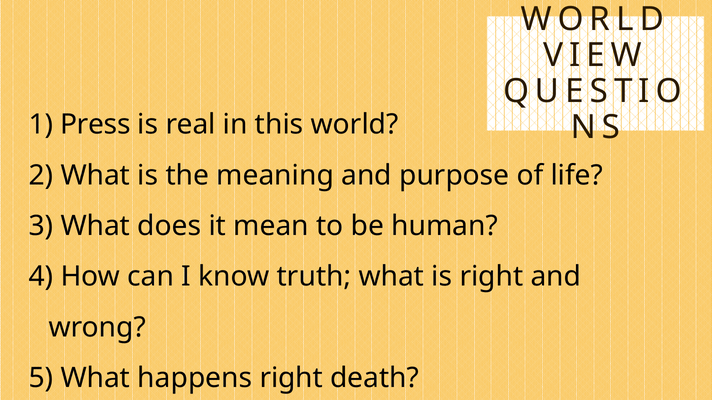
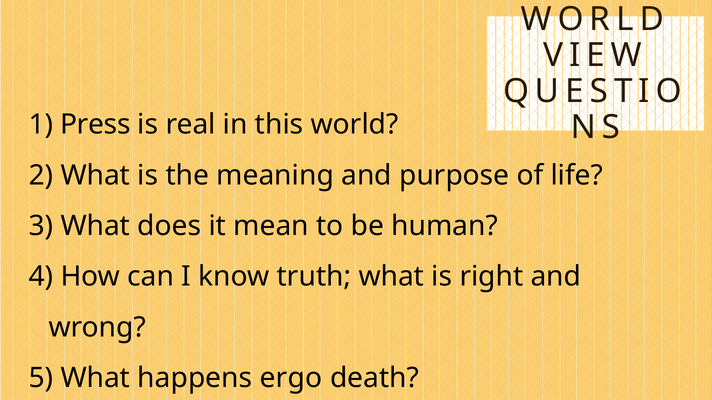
happens right: right -> ergo (291, 378)
